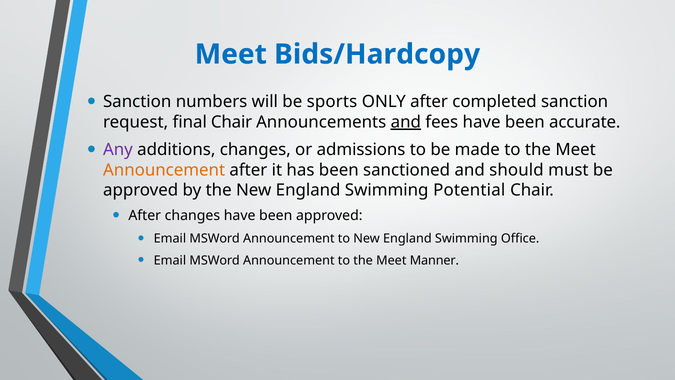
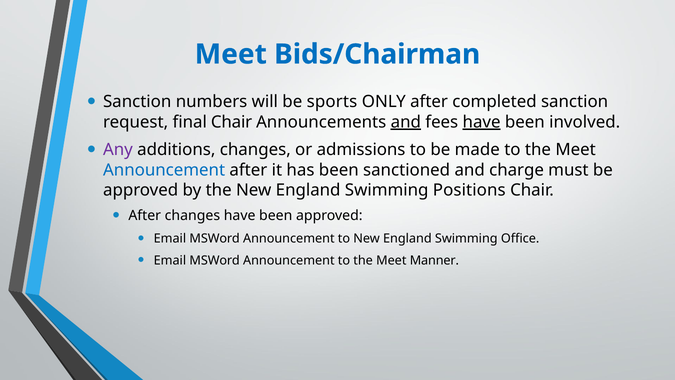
Bids/Hardcopy: Bids/Hardcopy -> Bids/Chairman (377, 54)
have underline: none -> present (482, 122)
accurate: accurate -> involved (585, 122)
Announcement colour: orange -> blue (164, 170)
should: should -> charge (517, 170)
Potential: Potential -> Positions (469, 190)
